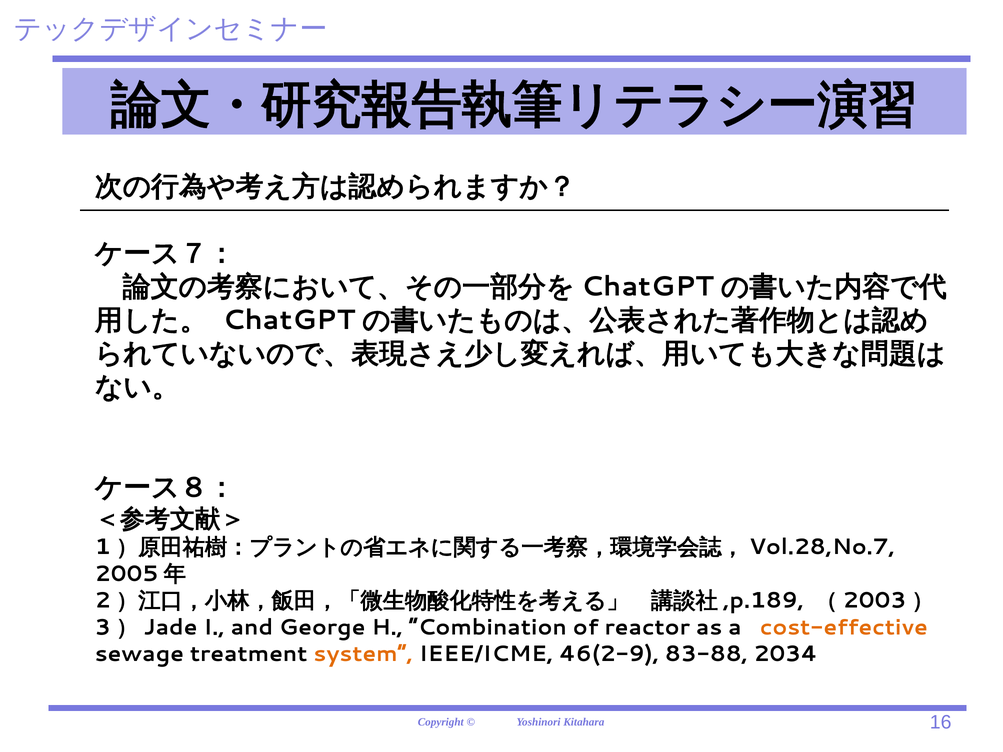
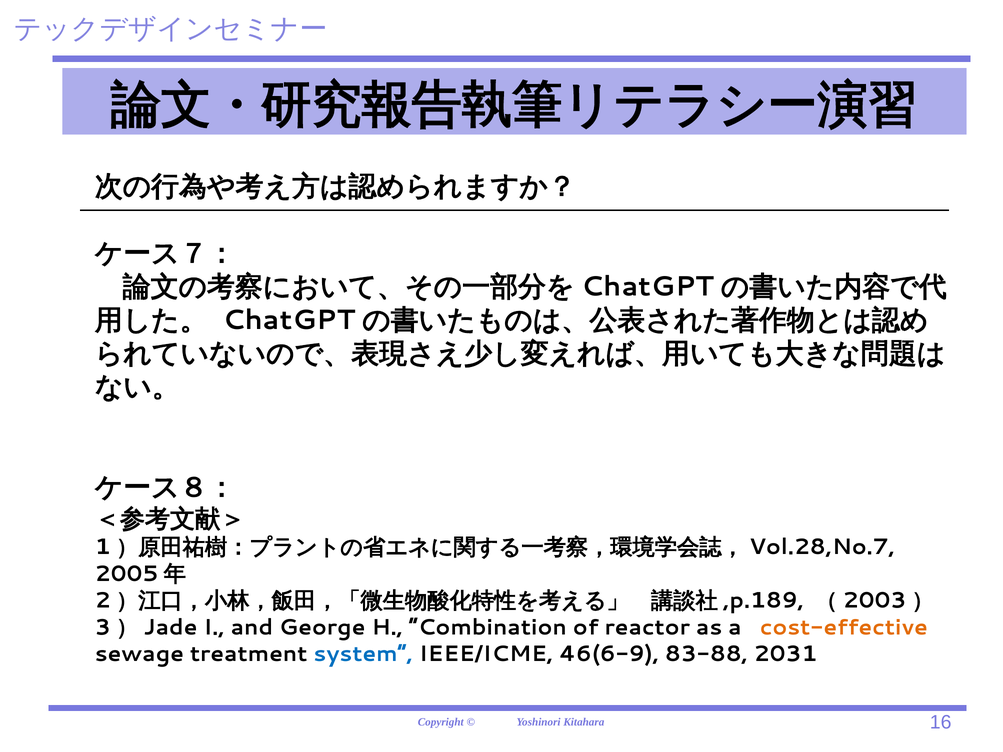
system colour: orange -> blue (363, 654)
46(2-9: 46(2-9 -> 46(6-9 (609, 654)
2034: 2034 -> 2031 (786, 654)
